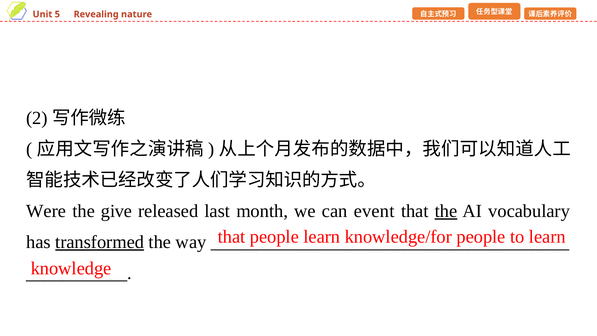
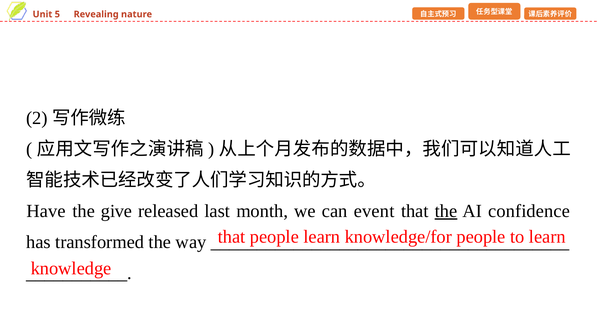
Were: Were -> Have (46, 211)
vocabulary: vocabulary -> confidence (529, 211)
transformed underline: present -> none (100, 242)
